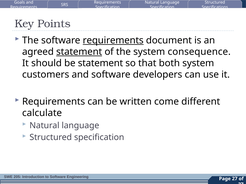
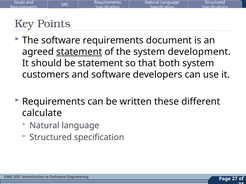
requirements underline: present -> none (113, 40)
consequence: consequence -> development (199, 52)
come: come -> these (167, 102)
